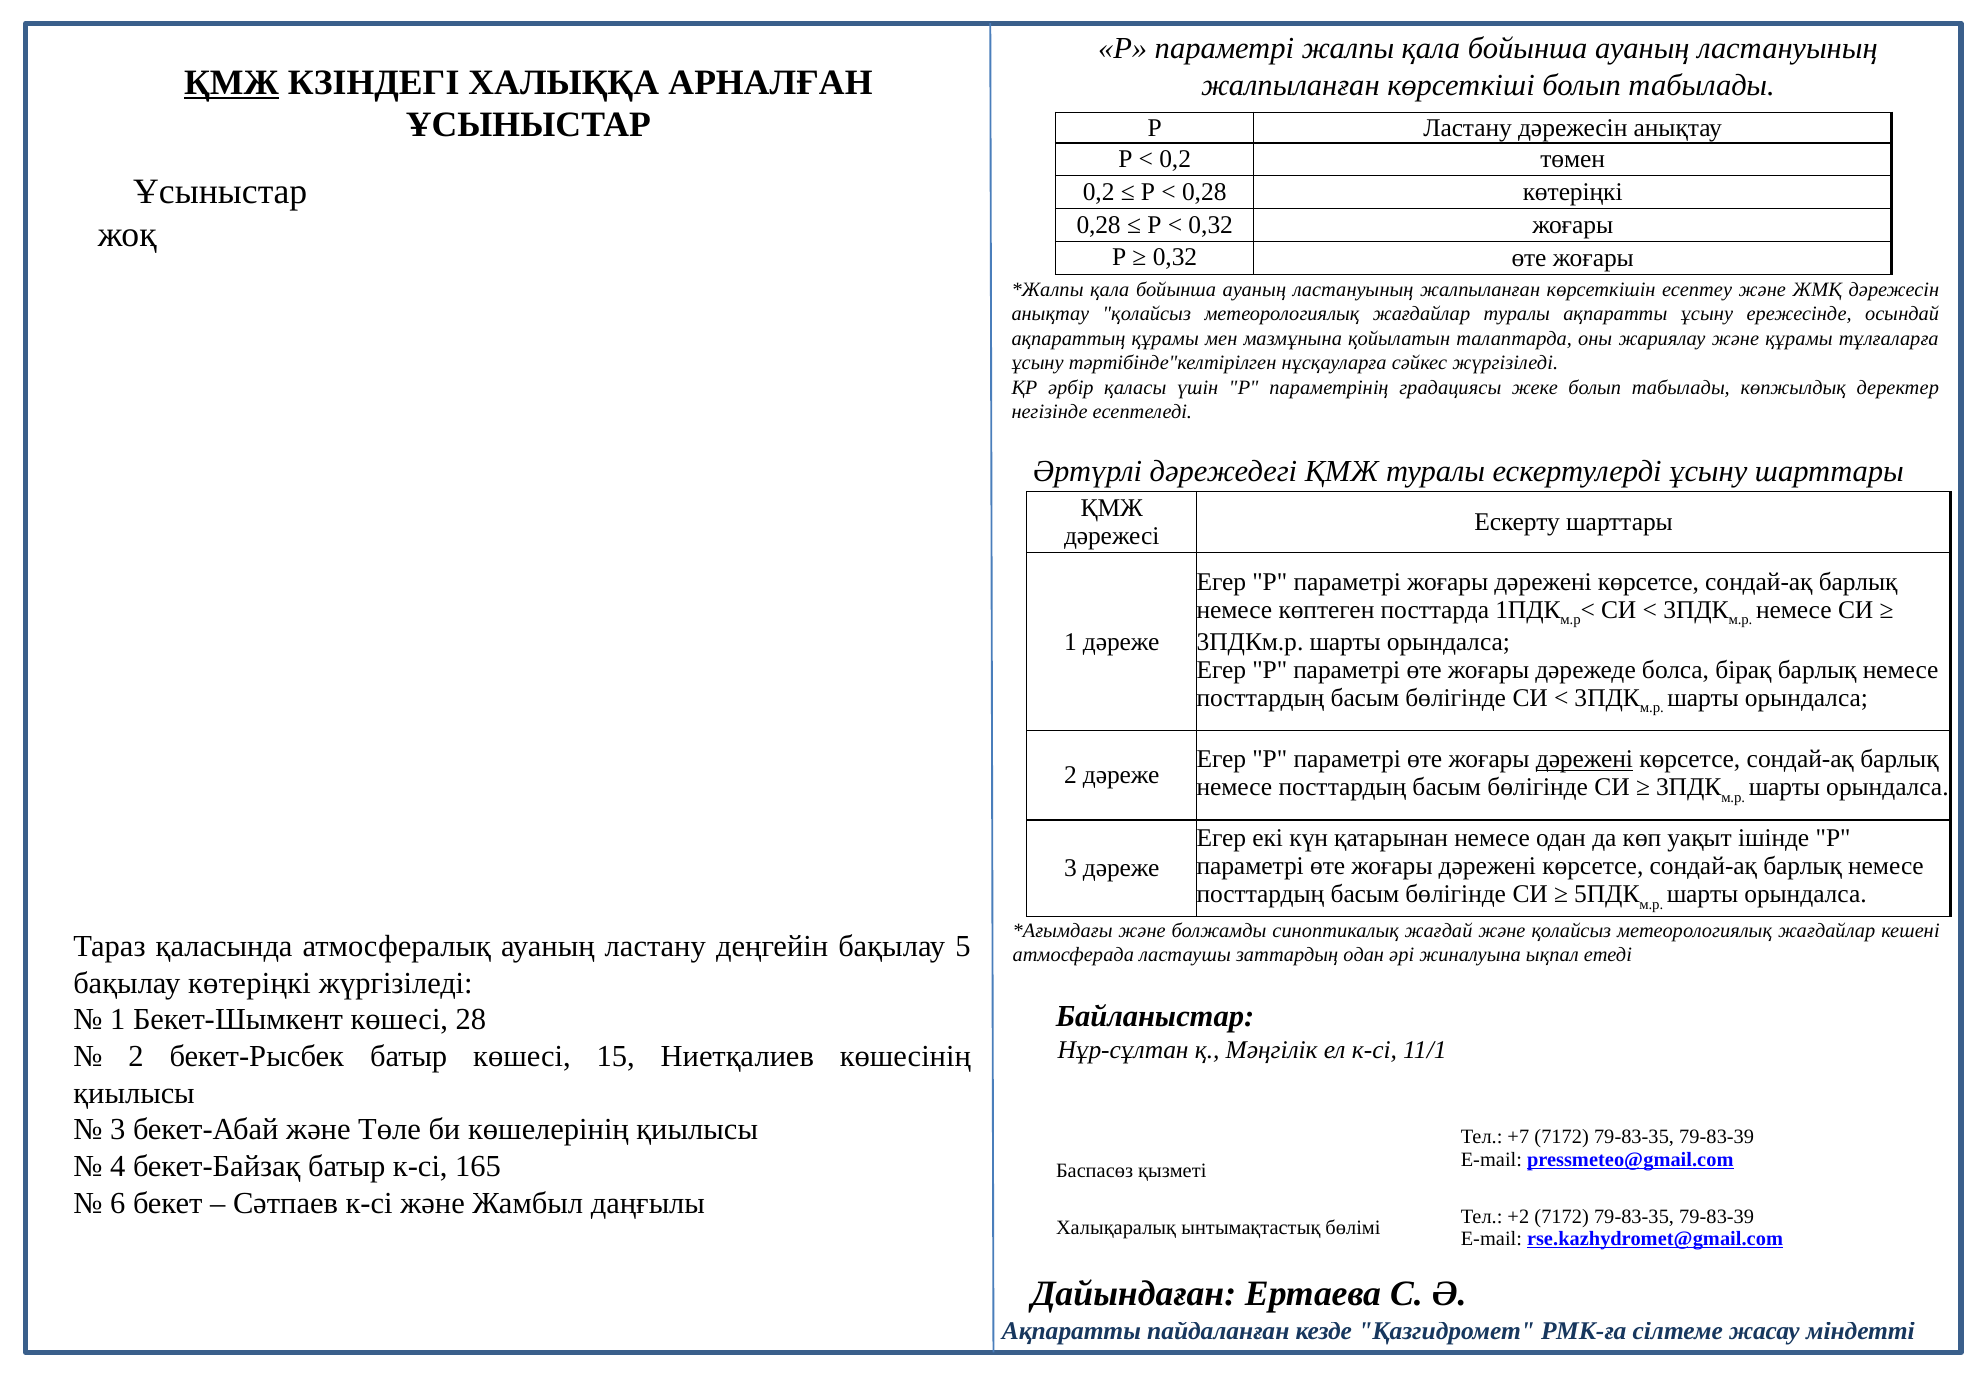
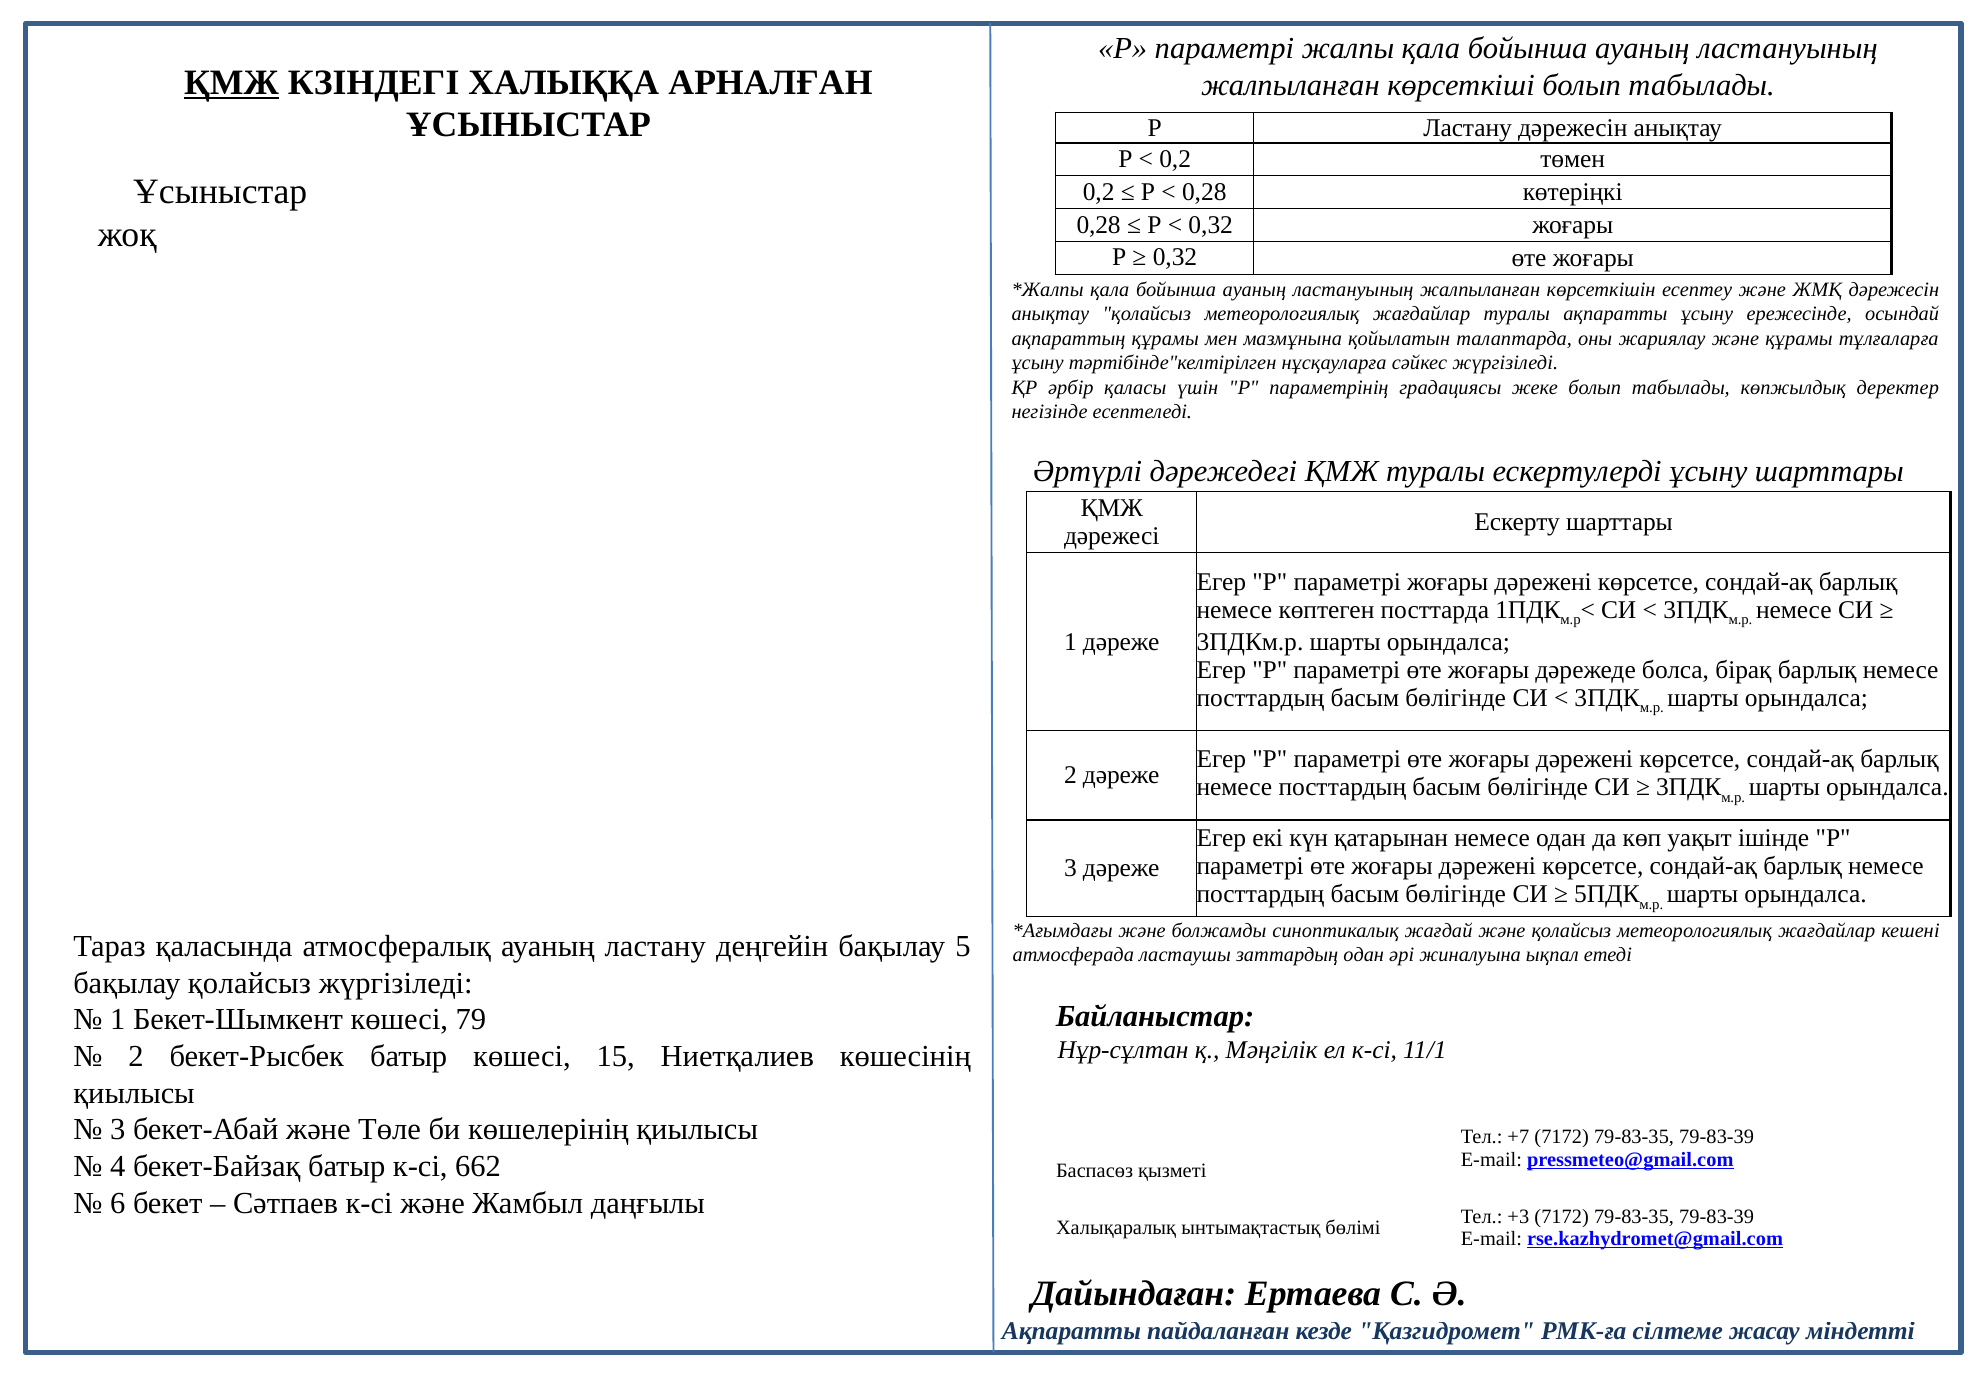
дәрежені underline: present -> none (1584, 759)
бақылау көтеріңкі: көтеріңкі -> қолайсыз (249, 983)
28: 28 -> 79 (471, 1019)
165: 165 -> 662 (478, 1166)
+2: +2 -> +3 (1518, 1216)
